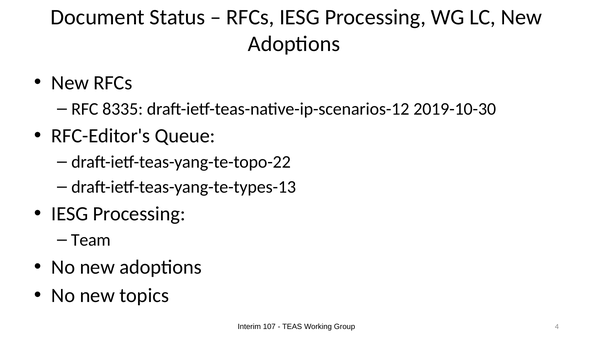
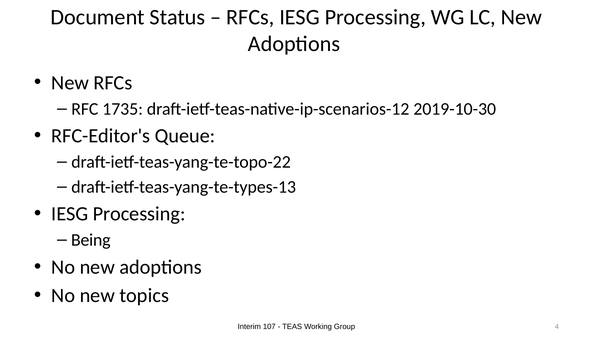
8335: 8335 -> 1735 (123, 109)
Team: Team -> Being (91, 240)
